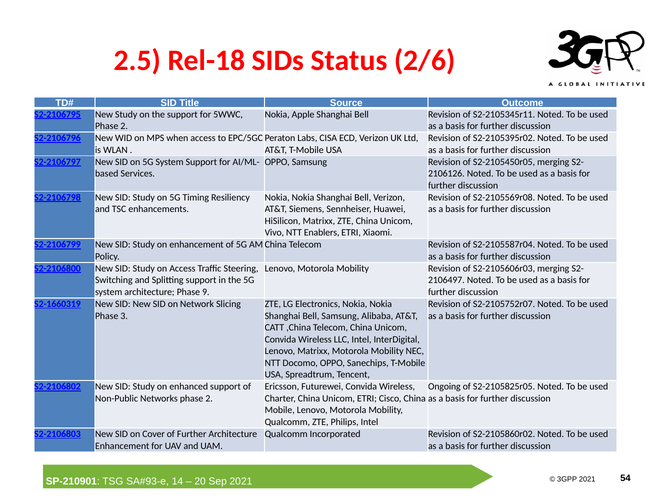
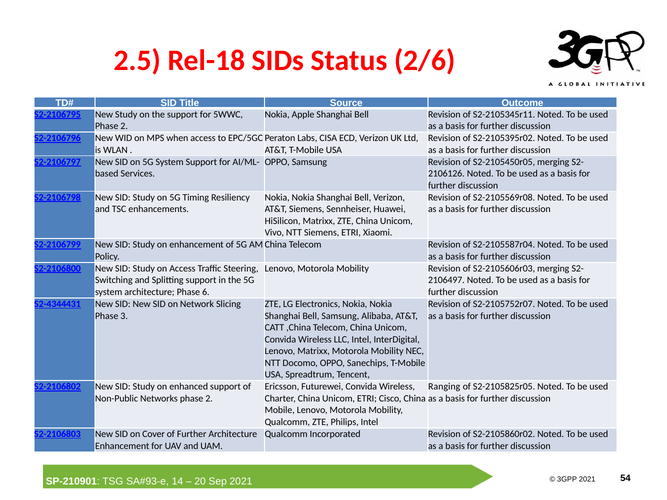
NTT Enablers: Enablers -> Siemens (322, 233)
9: 9 -> 6 (206, 292)
S2-1660319: S2-1660319 -> S2-4344431 (57, 304)
Ongoing: Ongoing -> Ranging (444, 387)
